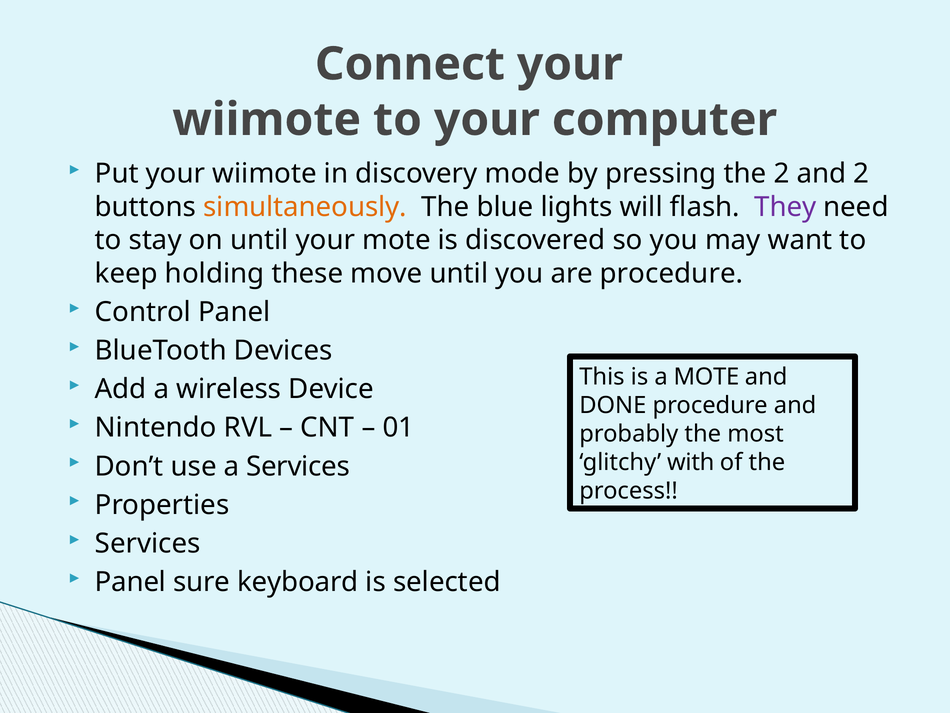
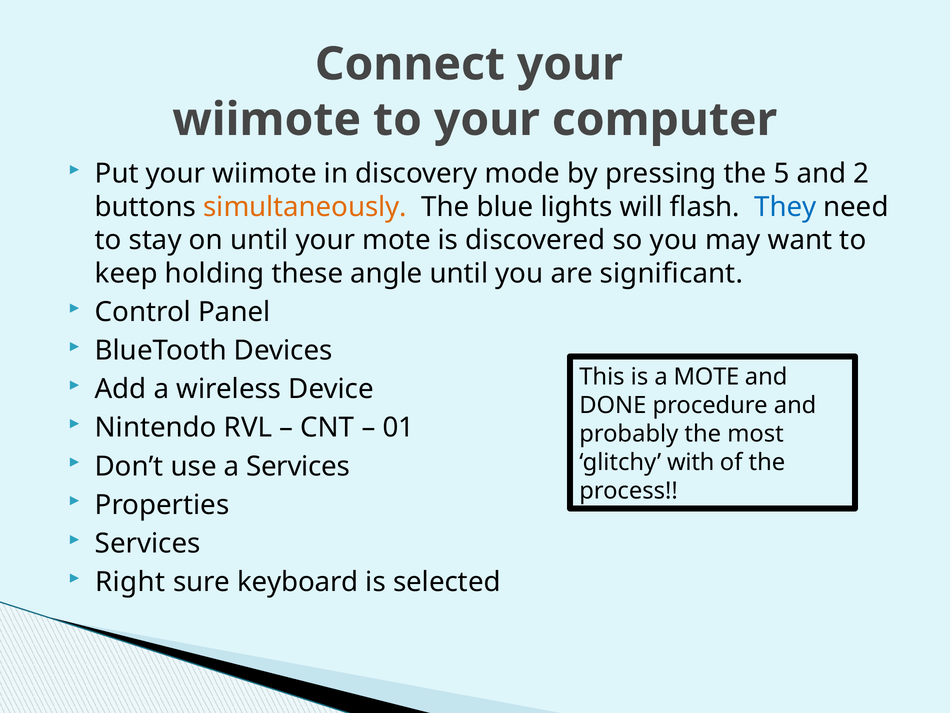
the 2: 2 -> 5 (781, 174)
They colour: purple -> blue (785, 207)
move: move -> angle (386, 273)
are procedure: procedure -> significant (671, 273)
Panel: Panel -> Right (130, 582)
